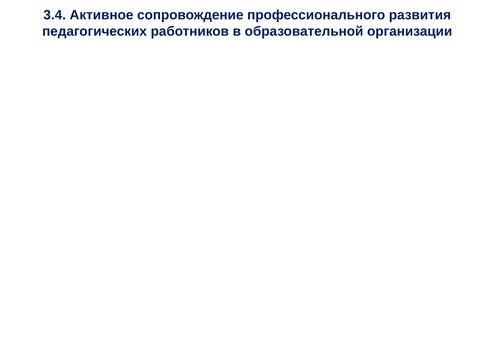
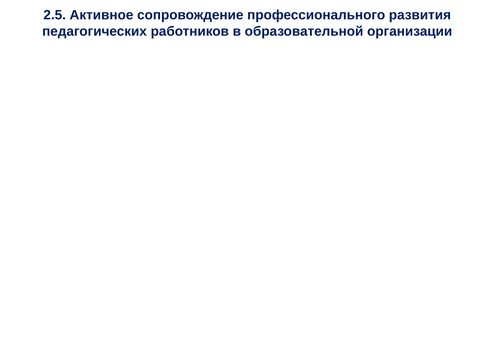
3.4: 3.4 -> 2.5 (55, 15)
